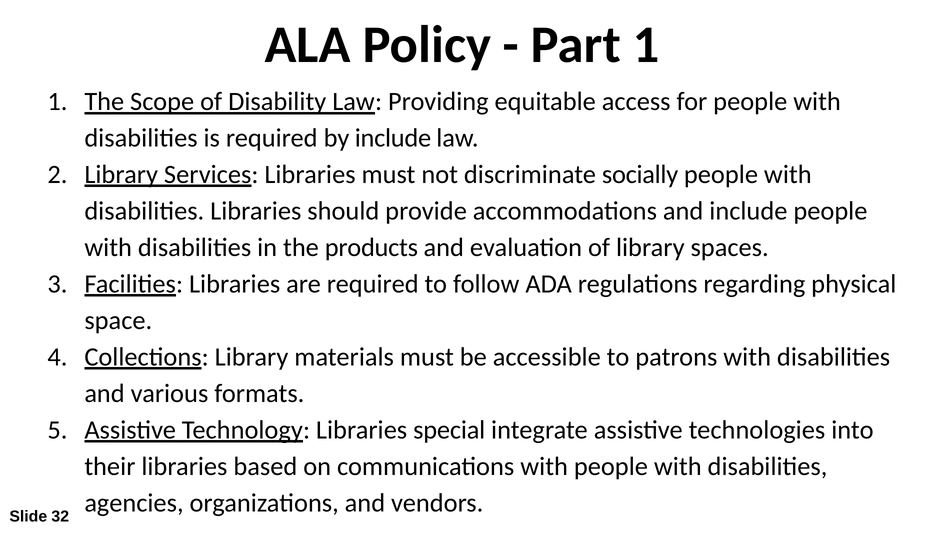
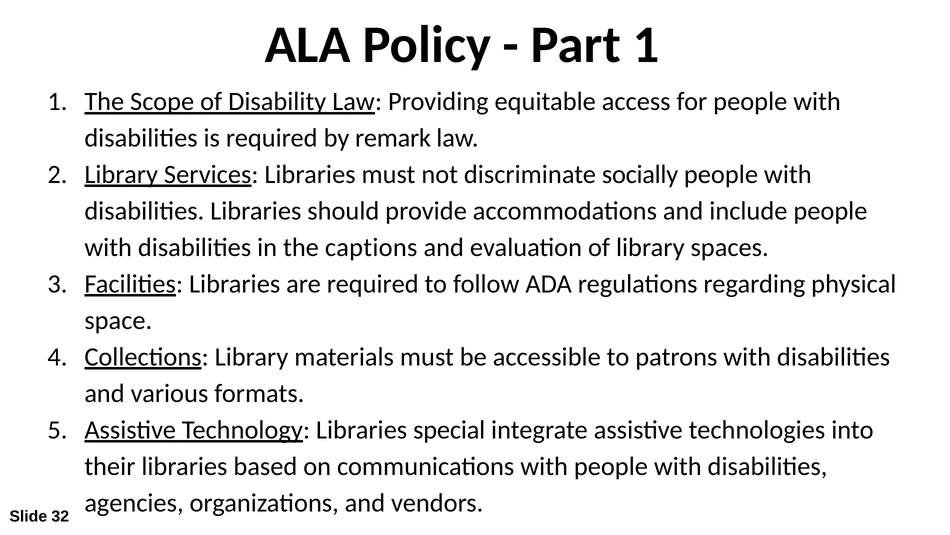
by include: include -> remark (393, 138)
products: products -> captions (371, 247)
